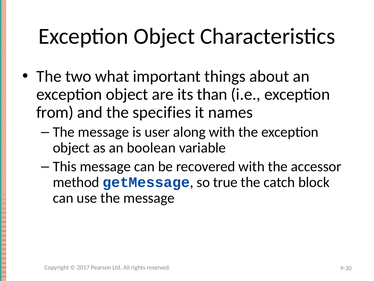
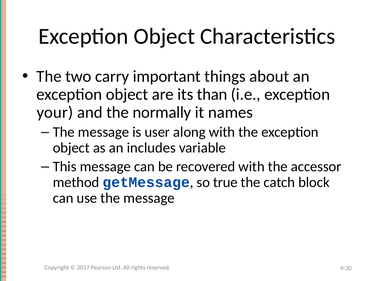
what: what -> carry (112, 76)
from: from -> your (55, 112)
specifies: specifies -> normally (162, 112)
boolean: boolean -> includes (151, 148)
